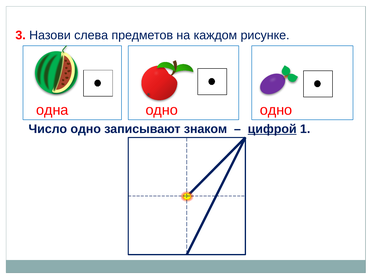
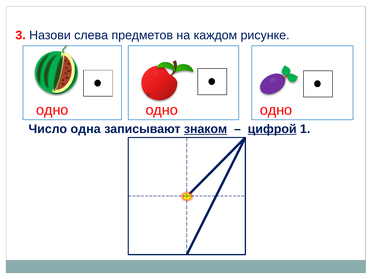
одна: одна -> одно (52, 110)
Число одно: одно -> одна (86, 129)
знаком underline: none -> present (206, 129)
